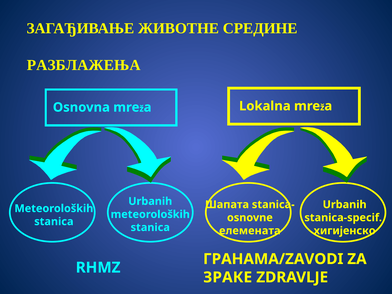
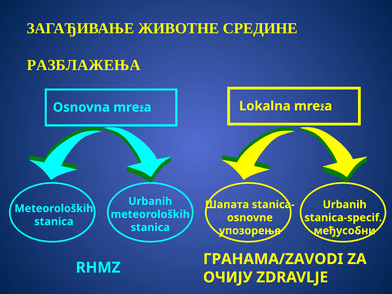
елемената: елемената -> упозорење (250, 231)
хигијенско: хигијенско -> међусобни (345, 231)
ЗРАКЕ: ЗРАКЕ -> ОЧИЈУ (228, 277)
